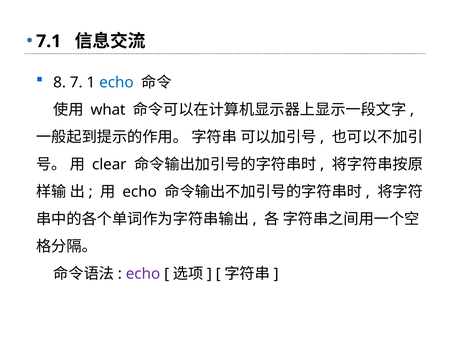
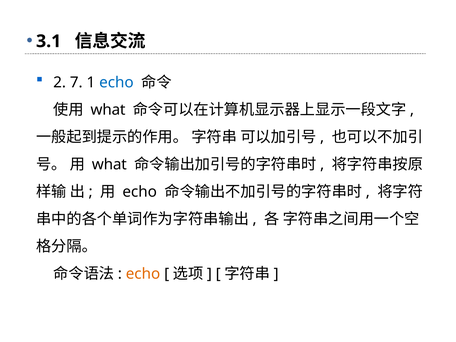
7.1: 7.1 -> 3.1 (49, 41)
8: 8 -> 2 (60, 82)
clear: clear -> what (109, 164)
echo colour: purple -> orange (143, 274)
